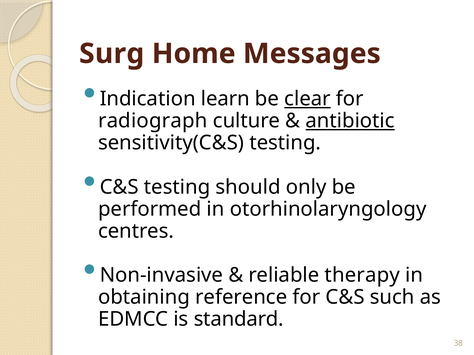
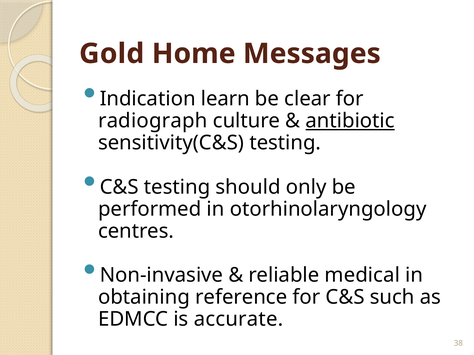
Surg: Surg -> Gold (112, 54)
clear underline: present -> none (308, 99)
therapy: therapy -> medical (362, 275)
standard: standard -> accurate (239, 320)
